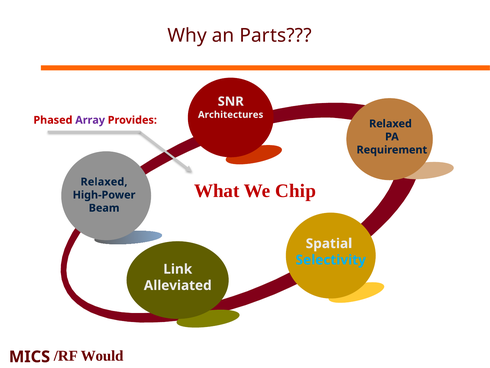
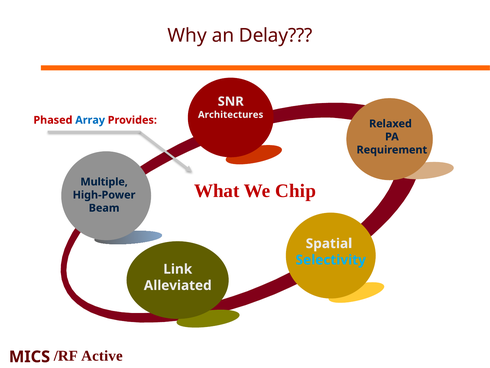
Parts: Parts -> Delay (276, 36)
Array colour: purple -> blue (90, 120)
Relaxed: Relaxed -> Multiple (104, 182)
Would: Would -> Active (102, 355)
